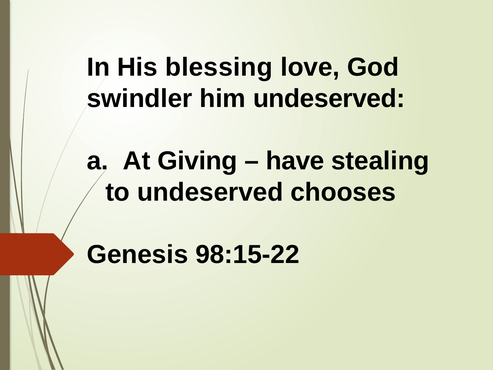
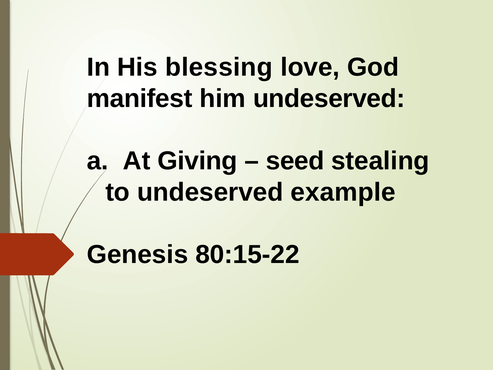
swindler: swindler -> manifest (140, 98)
have: have -> seed (295, 161)
chooses: chooses -> example (343, 192)
98:15-22: 98:15-22 -> 80:15-22 (247, 255)
